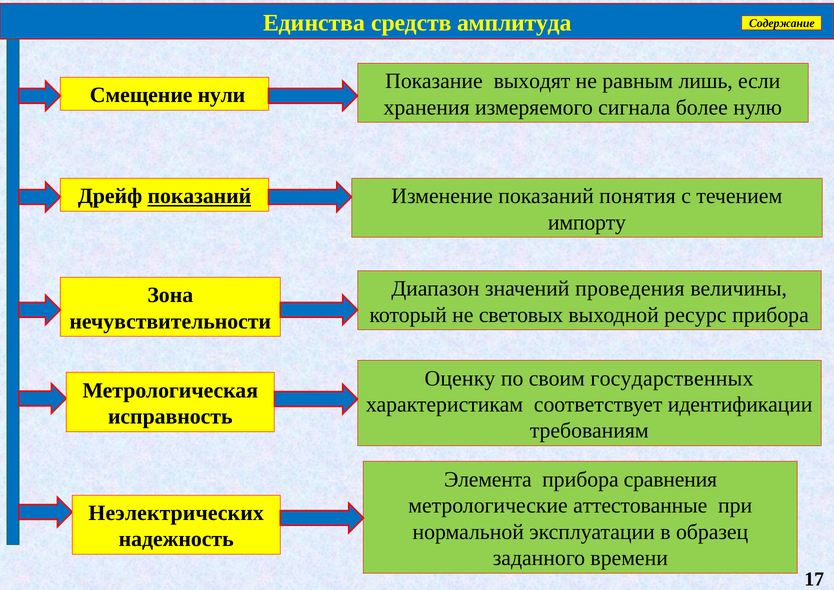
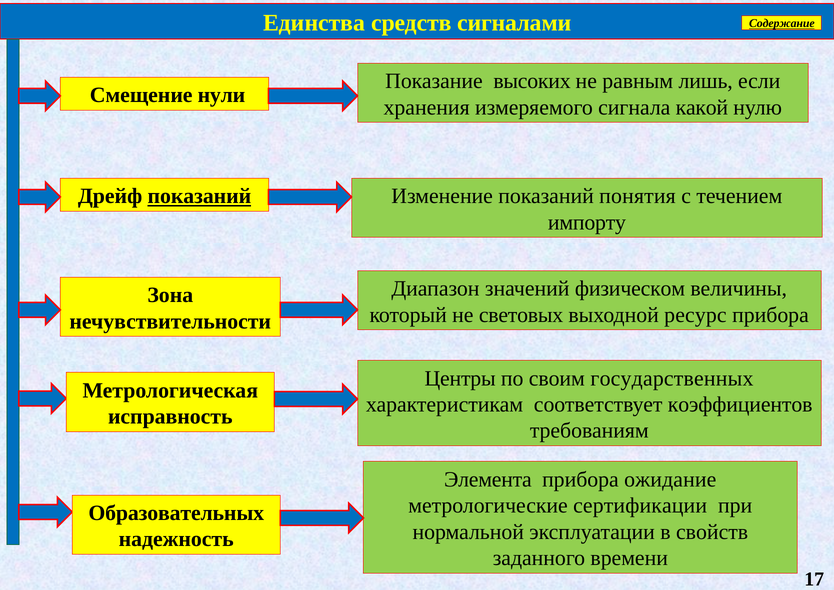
амплитуда: амплитуда -> сигналами (514, 23)
Содержание underline: none -> present (782, 24)
выходят: выходят -> высоких (532, 81)
более: более -> какой (702, 107)
проведения: проведения -> физическом (630, 289)
Оценку: Оценку -> Центры (460, 378)
идентификации: идентификации -> коэффициентов (740, 405)
сравнения: сравнения -> ожидание (670, 479)
аттестованные: аттестованные -> сертификации (640, 506)
Неэлектрических: Неэлектрических -> Образовательных (176, 513)
образец: образец -> свойств (712, 532)
